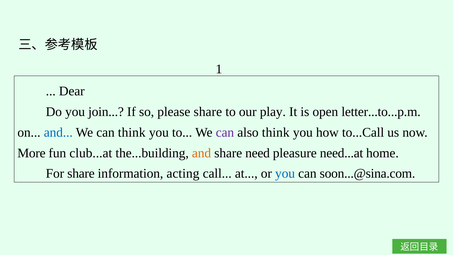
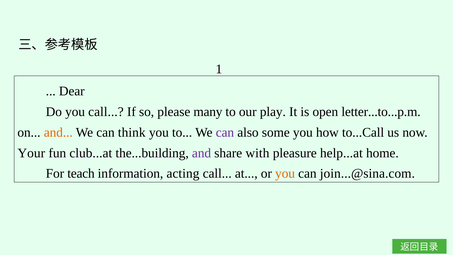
you join: join -> call (106, 112)
please share: share -> many (208, 112)
and colour: blue -> orange (58, 132)
also think: think -> some (276, 132)
More: More -> Your (31, 153)
and colour: orange -> purple (202, 153)
need: need -> with (257, 153)
need...at: need...at -> help...at (341, 153)
For share: share -> teach (81, 173)
you colour: blue -> orange (285, 173)
soon...@sina.com: soon...@sina.com -> join...@sina.com (367, 173)
